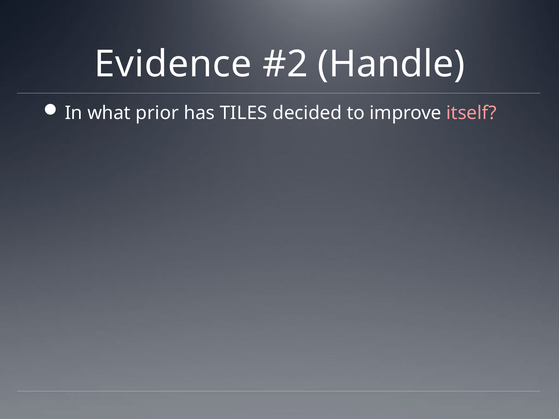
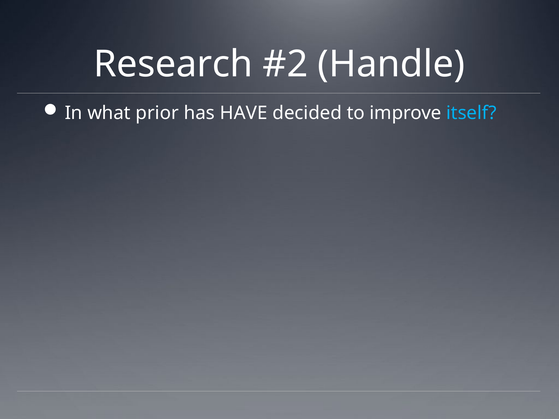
Evidence: Evidence -> Research (173, 64)
TILES: TILES -> HAVE (244, 113)
itself colour: pink -> light blue (471, 113)
